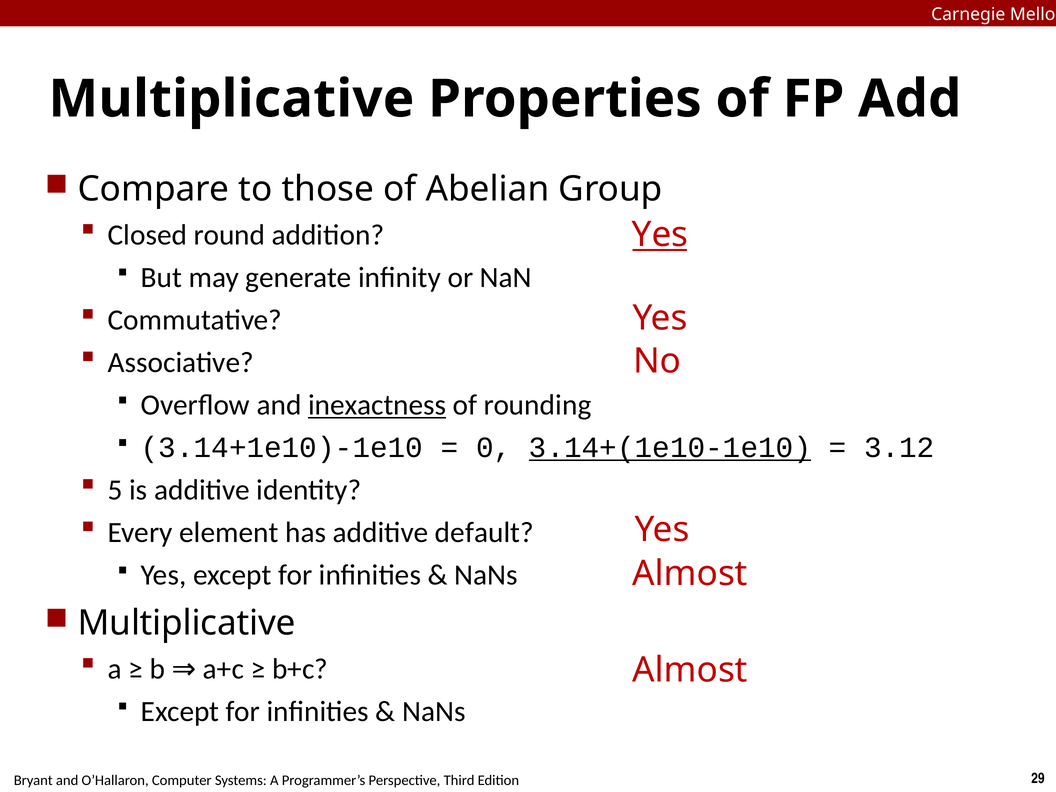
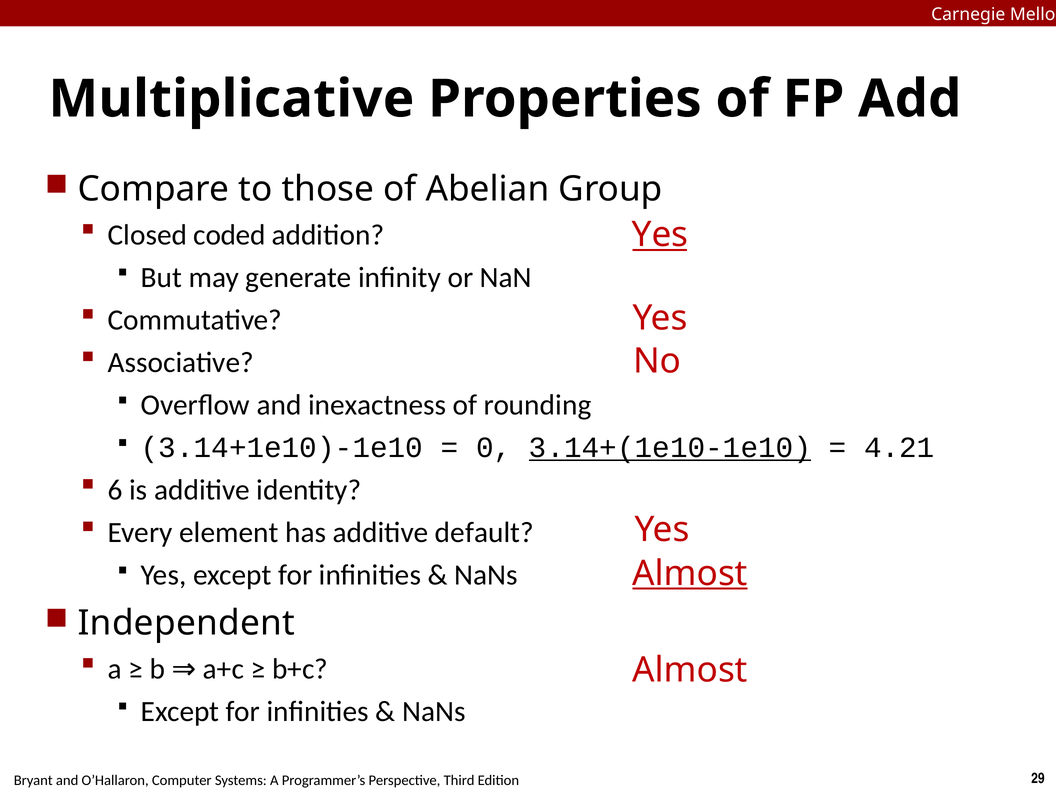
round: round -> coded (229, 235)
inexactness underline: present -> none (377, 405)
3.12: 3.12 -> 4.21 (899, 448)
5: 5 -> 6 (115, 490)
Almost underline: none -> present (690, 574)
Multiplicative: Multiplicative -> Independent (186, 623)
